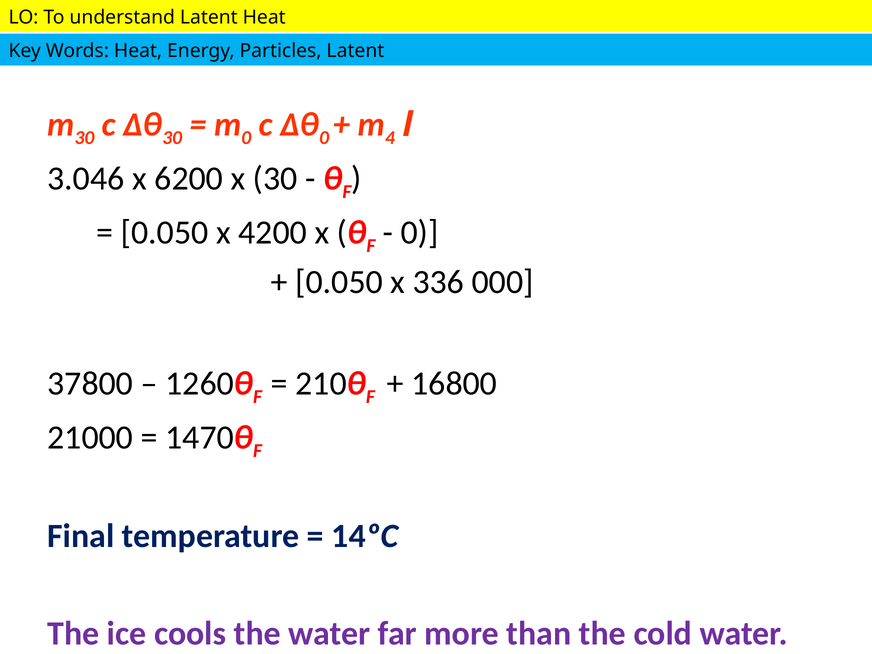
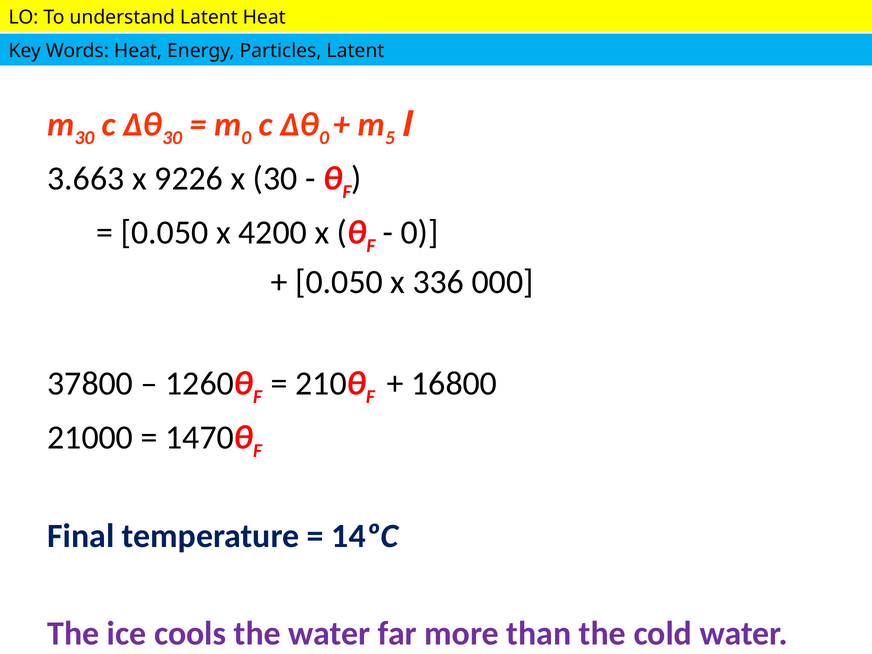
4: 4 -> 5 (390, 138)
3.046: 3.046 -> 3.663 (86, 179)
6200: 6200 -> 9226 (189, 179)
